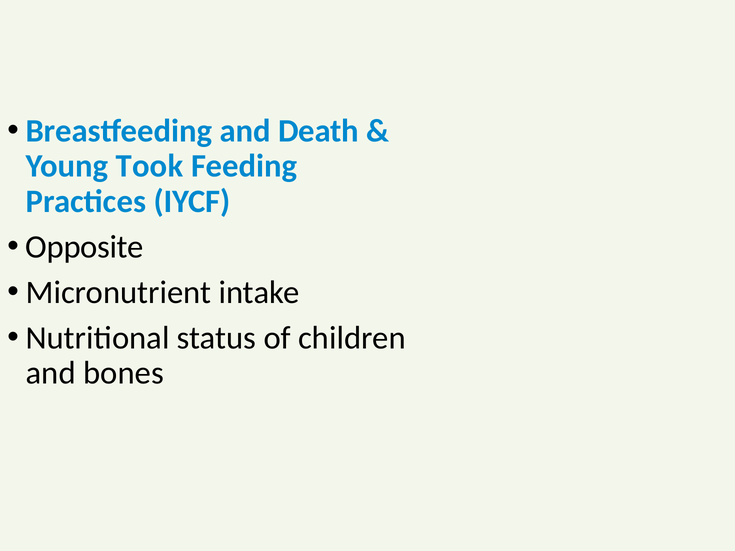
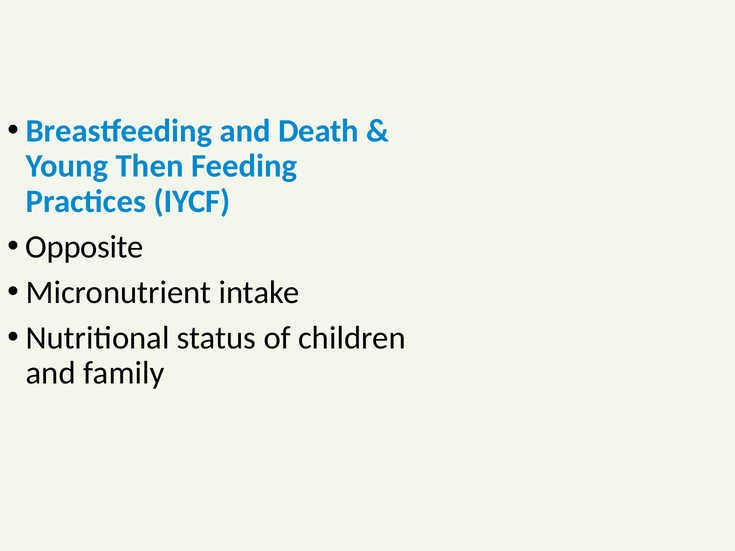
Took: Took -> Then (150, 166)
bones: bones -> family (124, 373)
